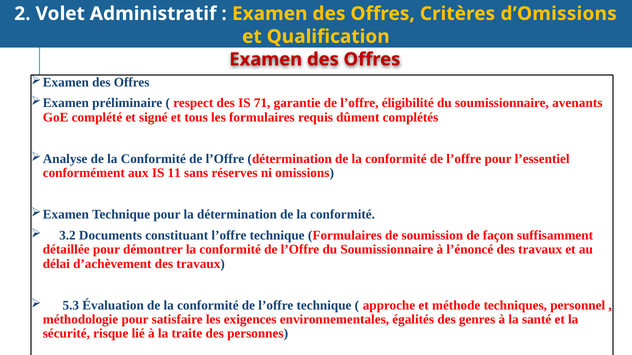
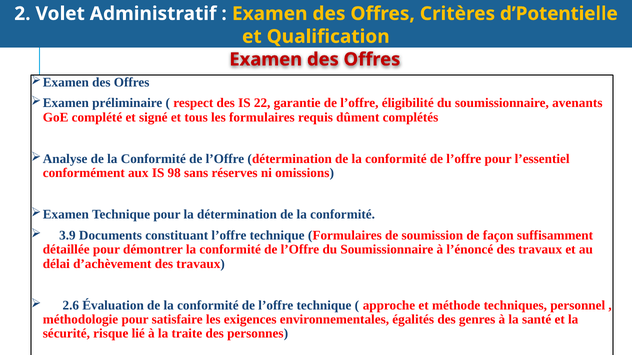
d’Omissions: d’Omissions -> d’Potentielle (559, 14)
71: 71 -> 22 (262, 103)
11: 11 -> 98 (174, 173)
3.2: 3.2 -> 3.9 (67, 236)
5.3: 5.3 -> 2.6 (71, 306)
